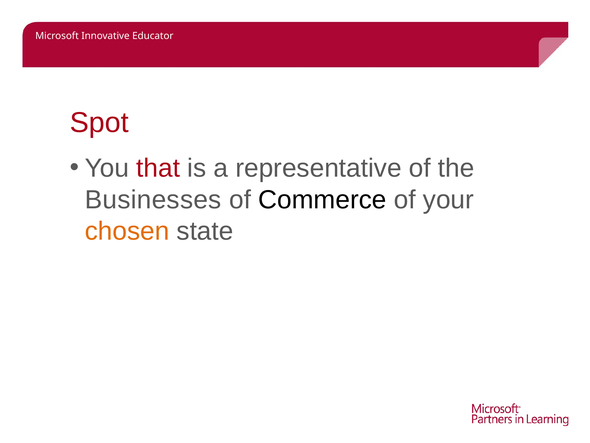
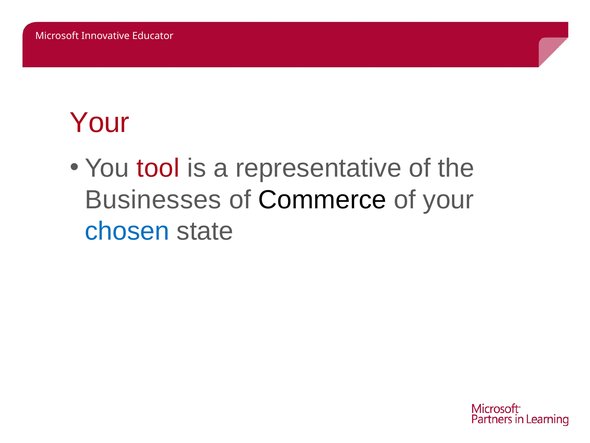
Spot: Spot -> Your (99, 122)
that: that -> tool (158, 168)
chosen colour: orange -> blue (127, 231)
